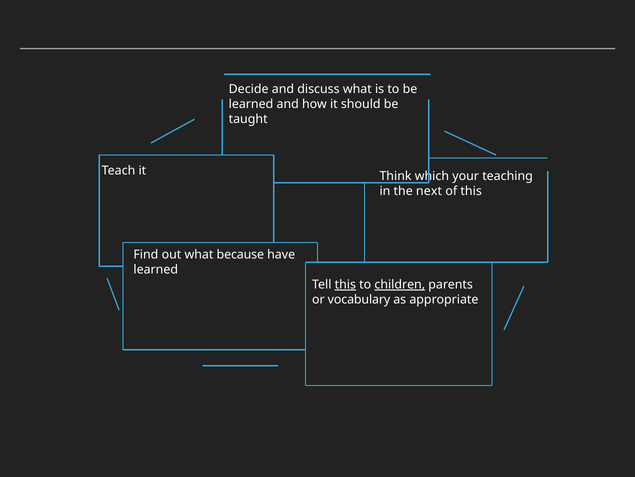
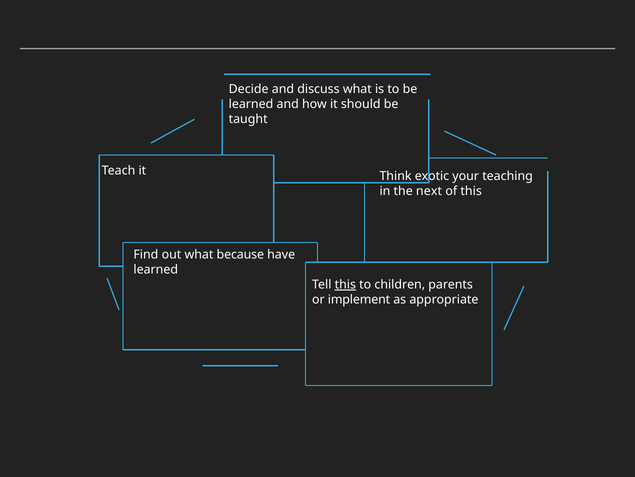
which: which -> exotic (432, 176)
children underline: present -> none (400, 284)
vocabulary: vocabulary -> implement (359, 299)
